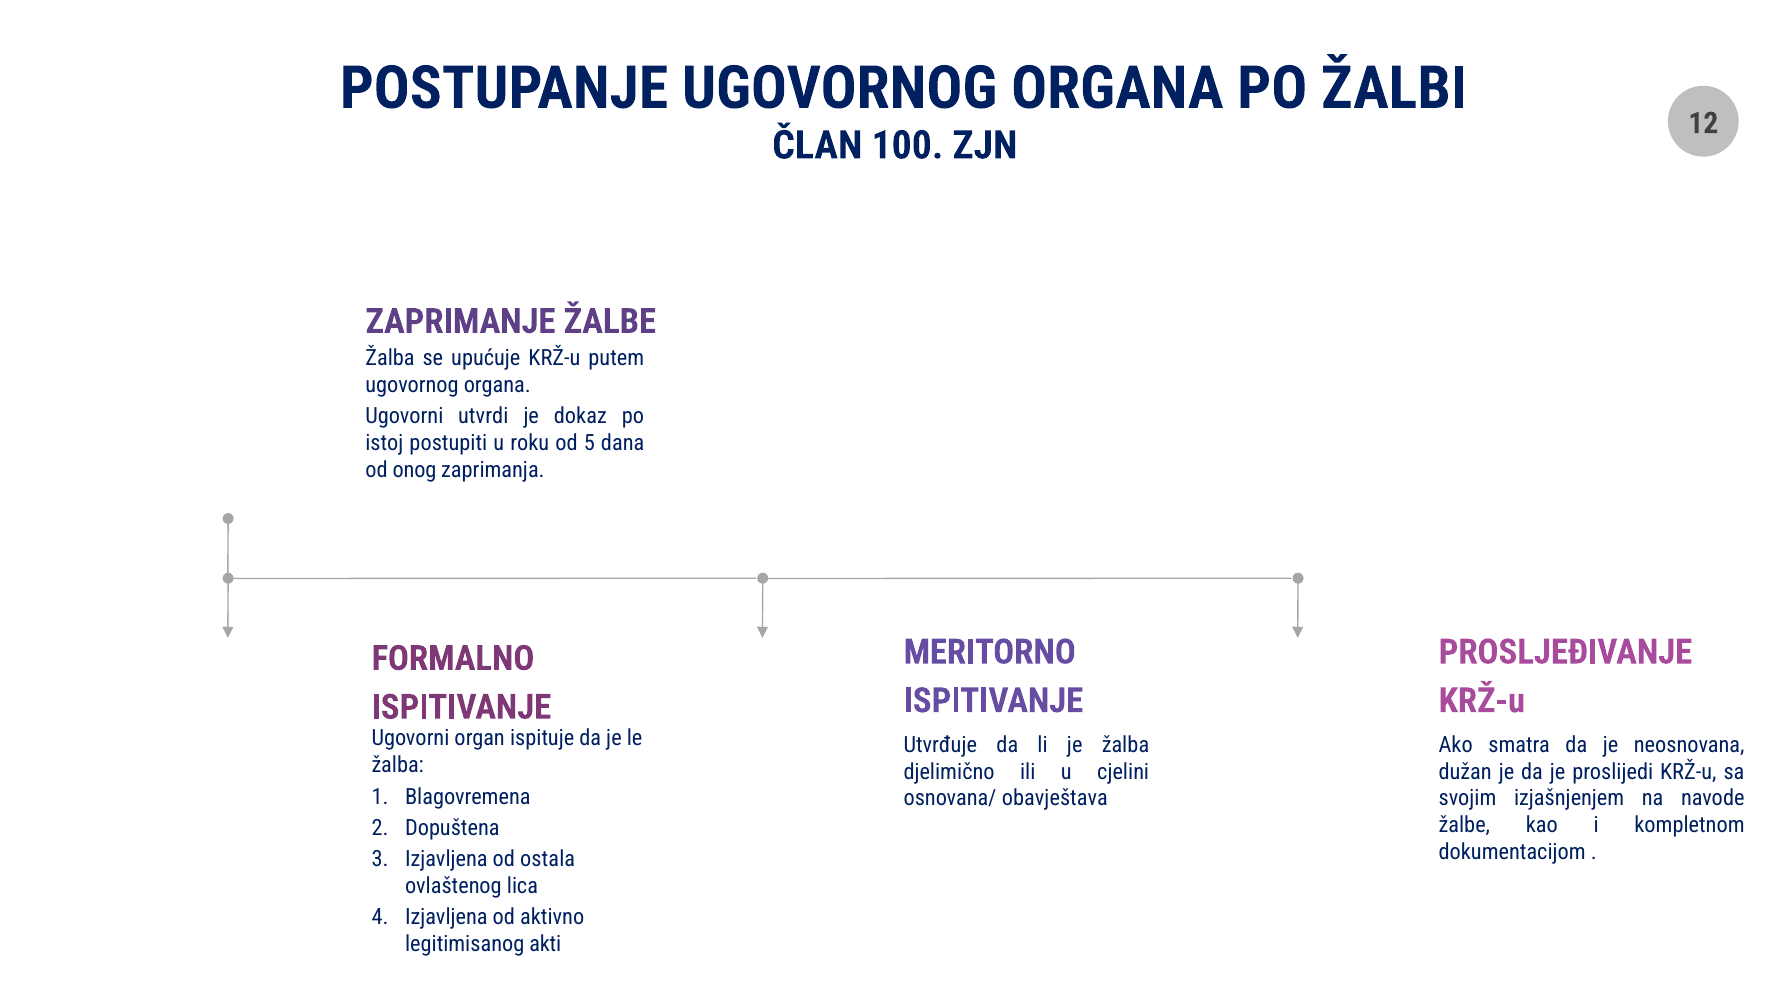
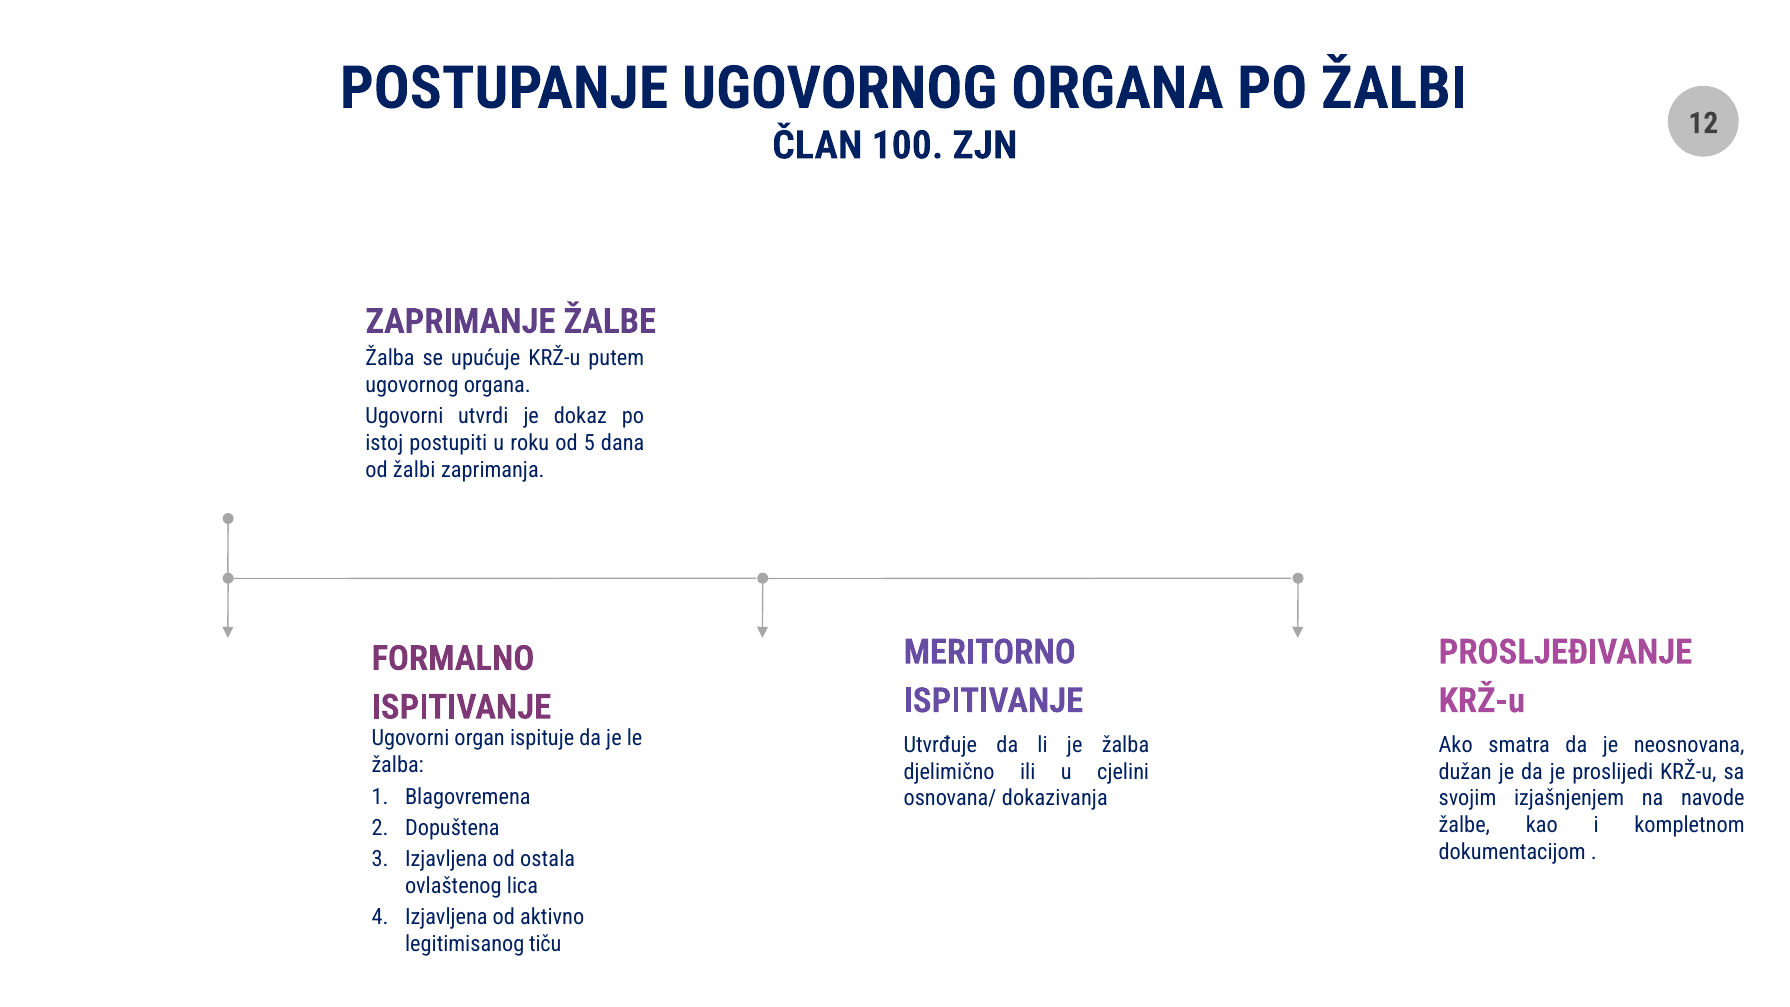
od onog: onog -> žalbi (414, 470)
obavještava: obavještava -> dokazivanja (1055, 798)
akti: akti -> tiču (545, 944)
